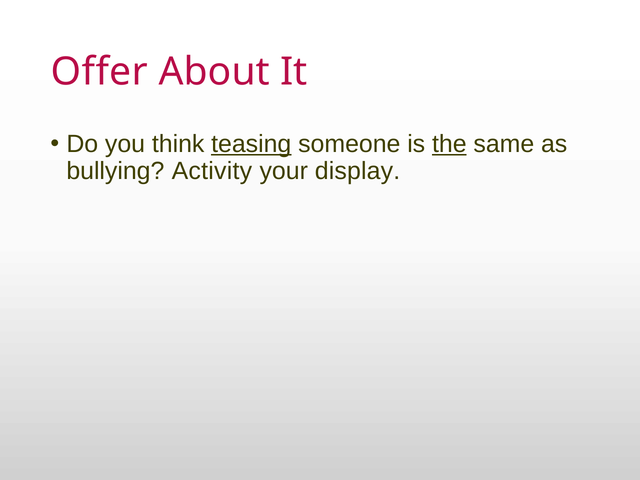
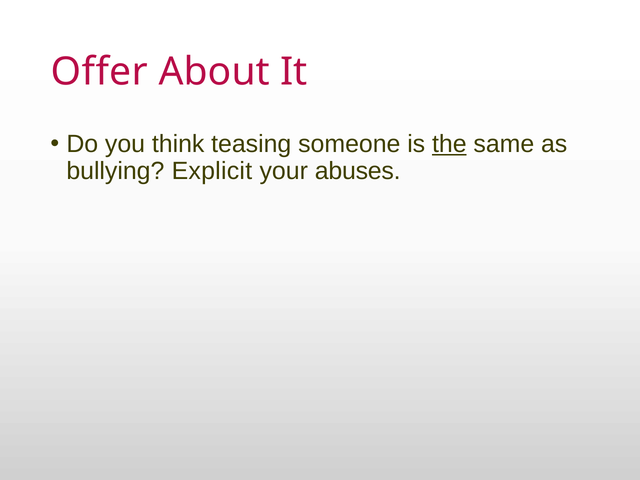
teasing underline: present -> none (251, 144)
Activity: Activity -> Explicit (212, 171)
display: display -> abuses (358, 171)
